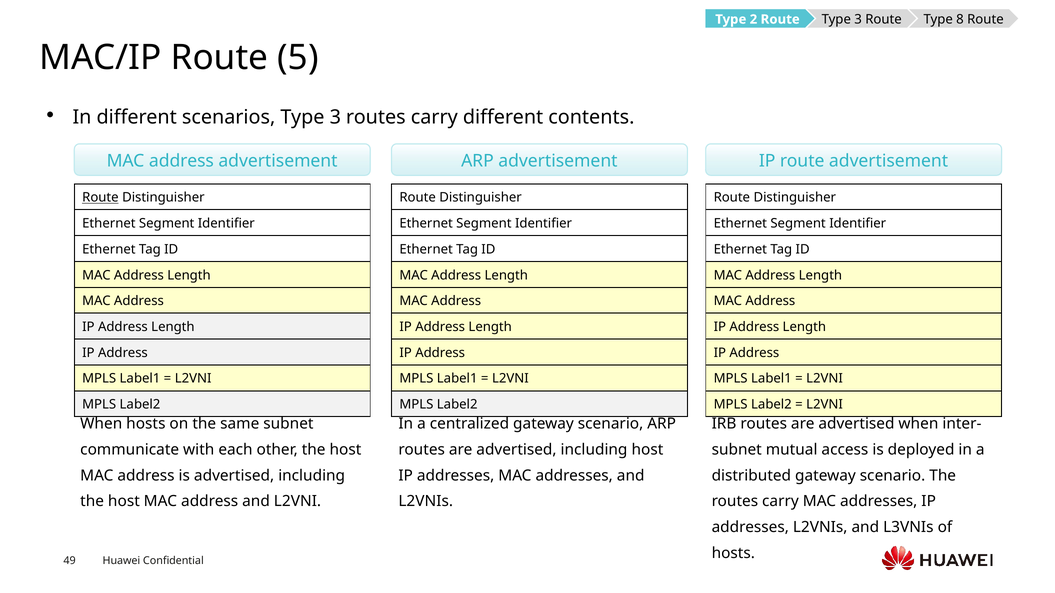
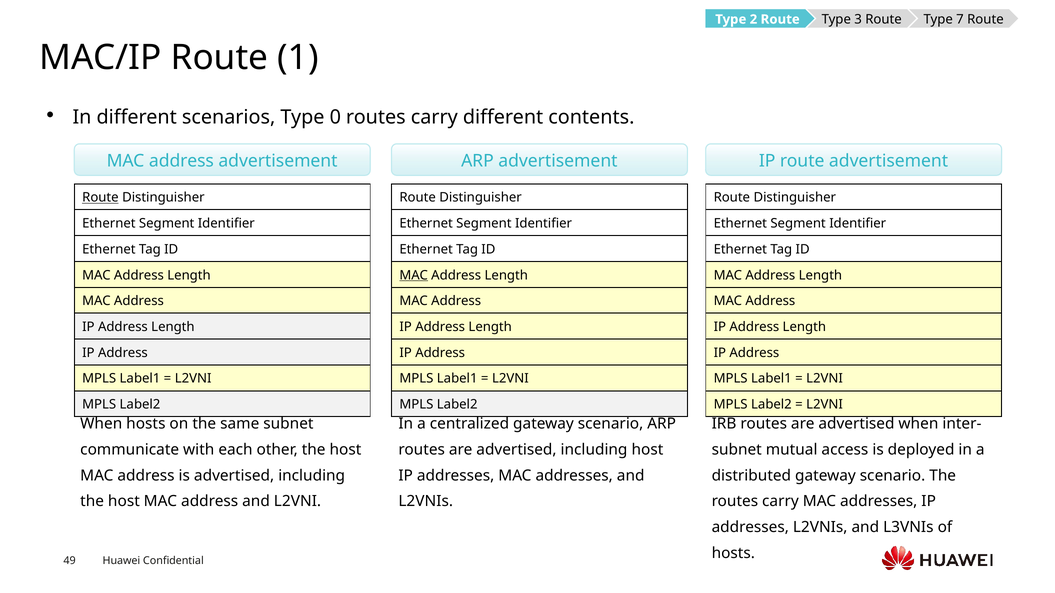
8: 8 -> 7 (960, 19)
5: 5 -> 1 (298, 58)
scenarios Type 3: 3 -> 0 (335, 117)
MAC underline: none -> present (414, 275)
